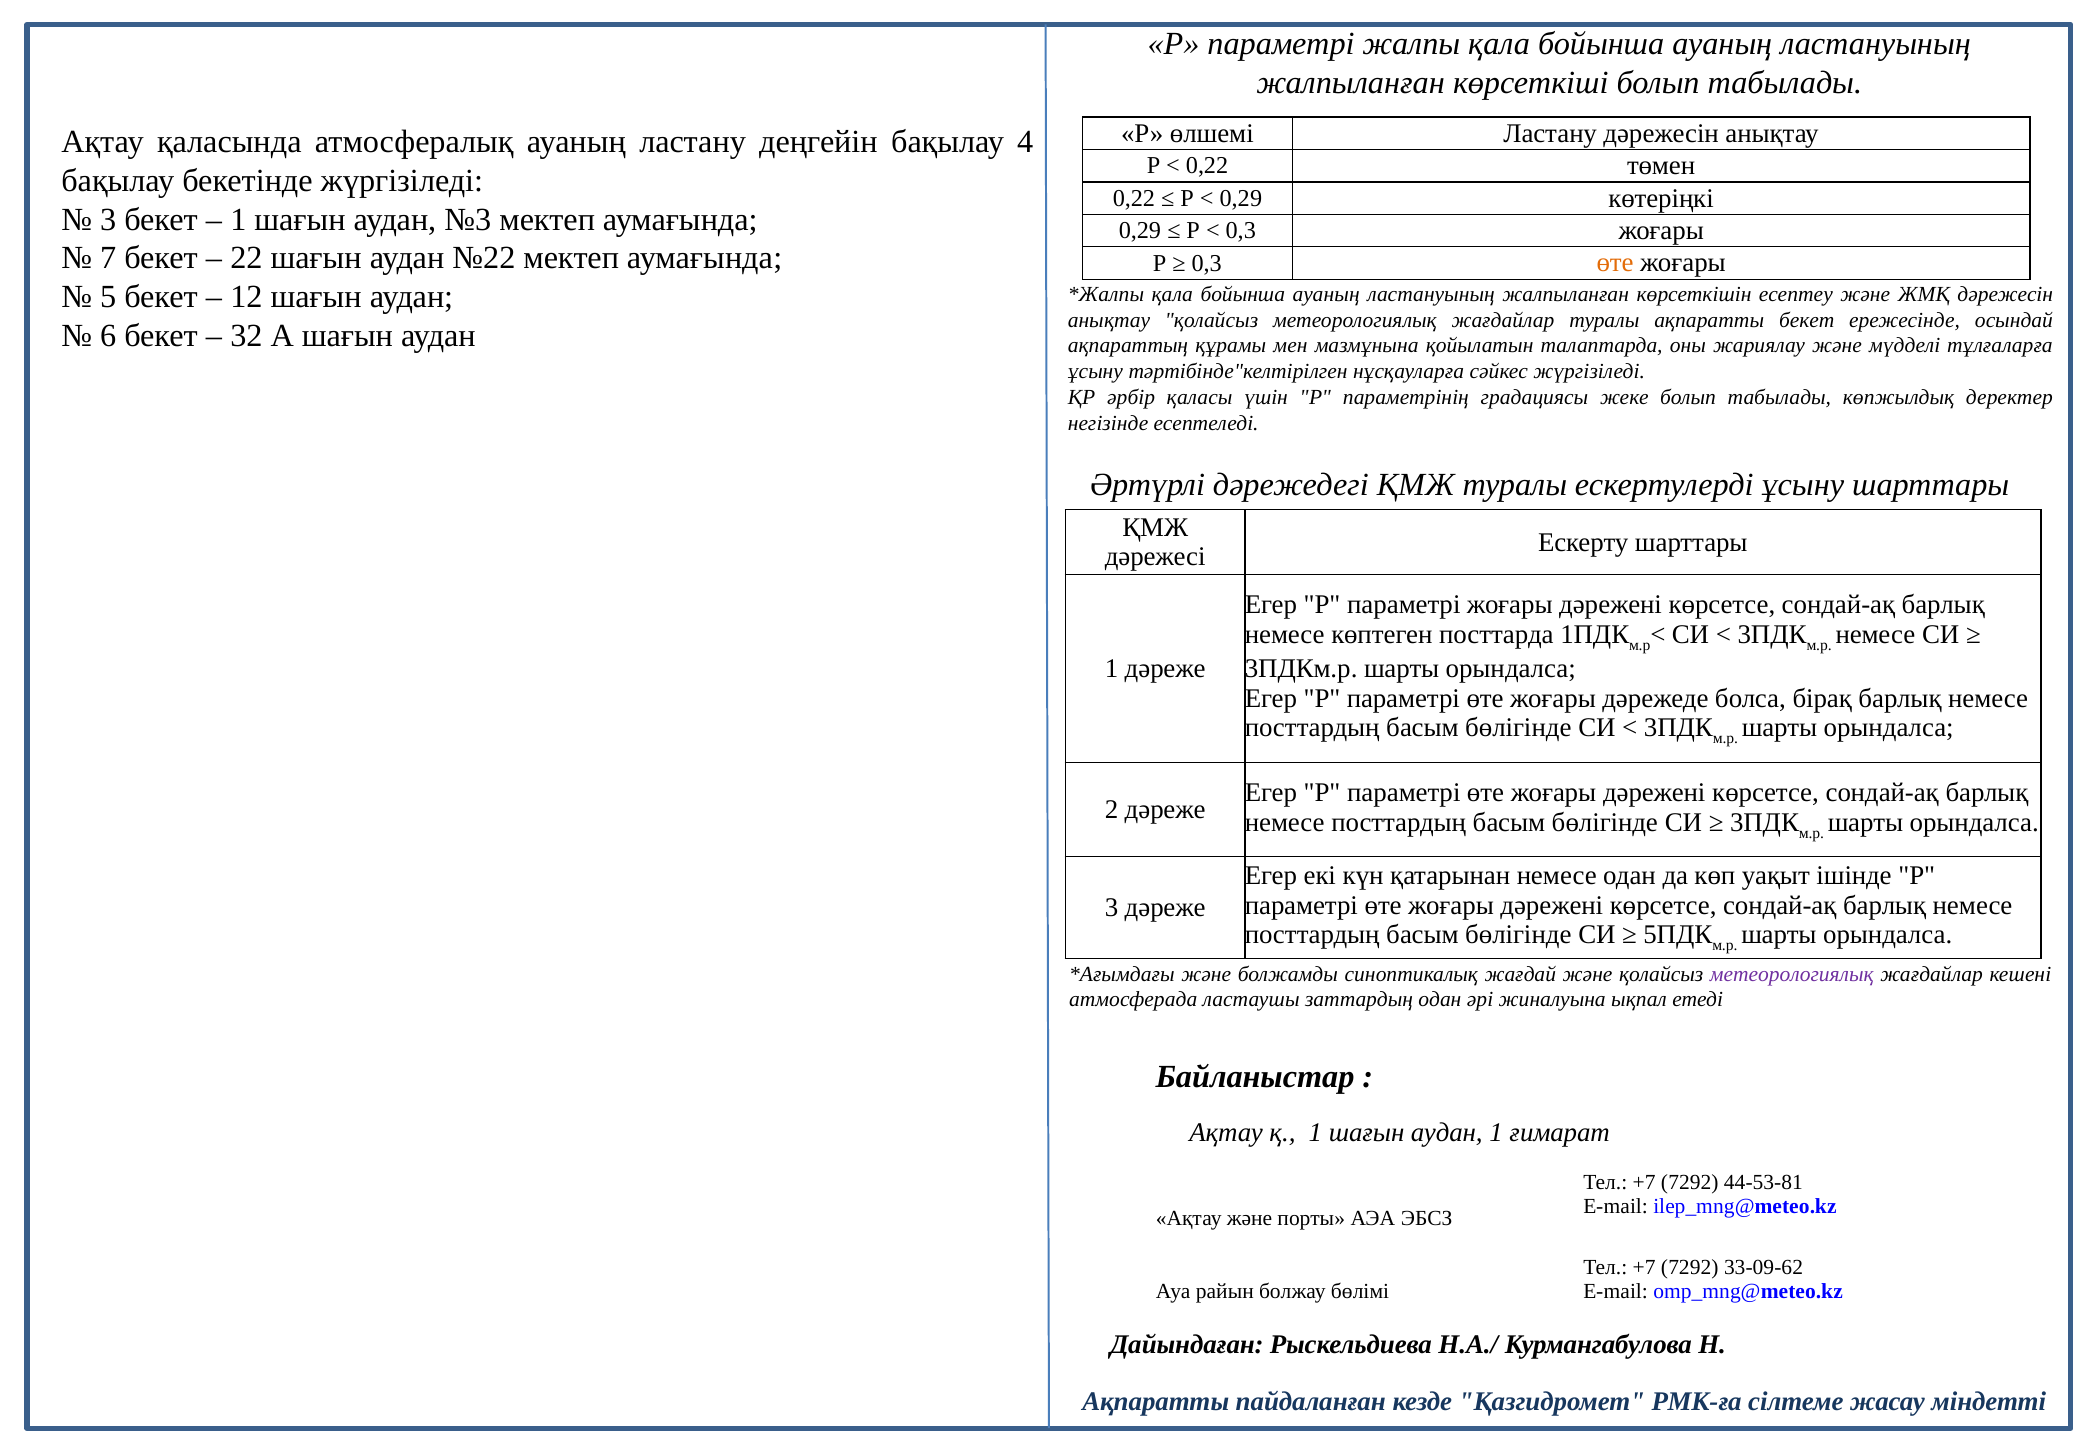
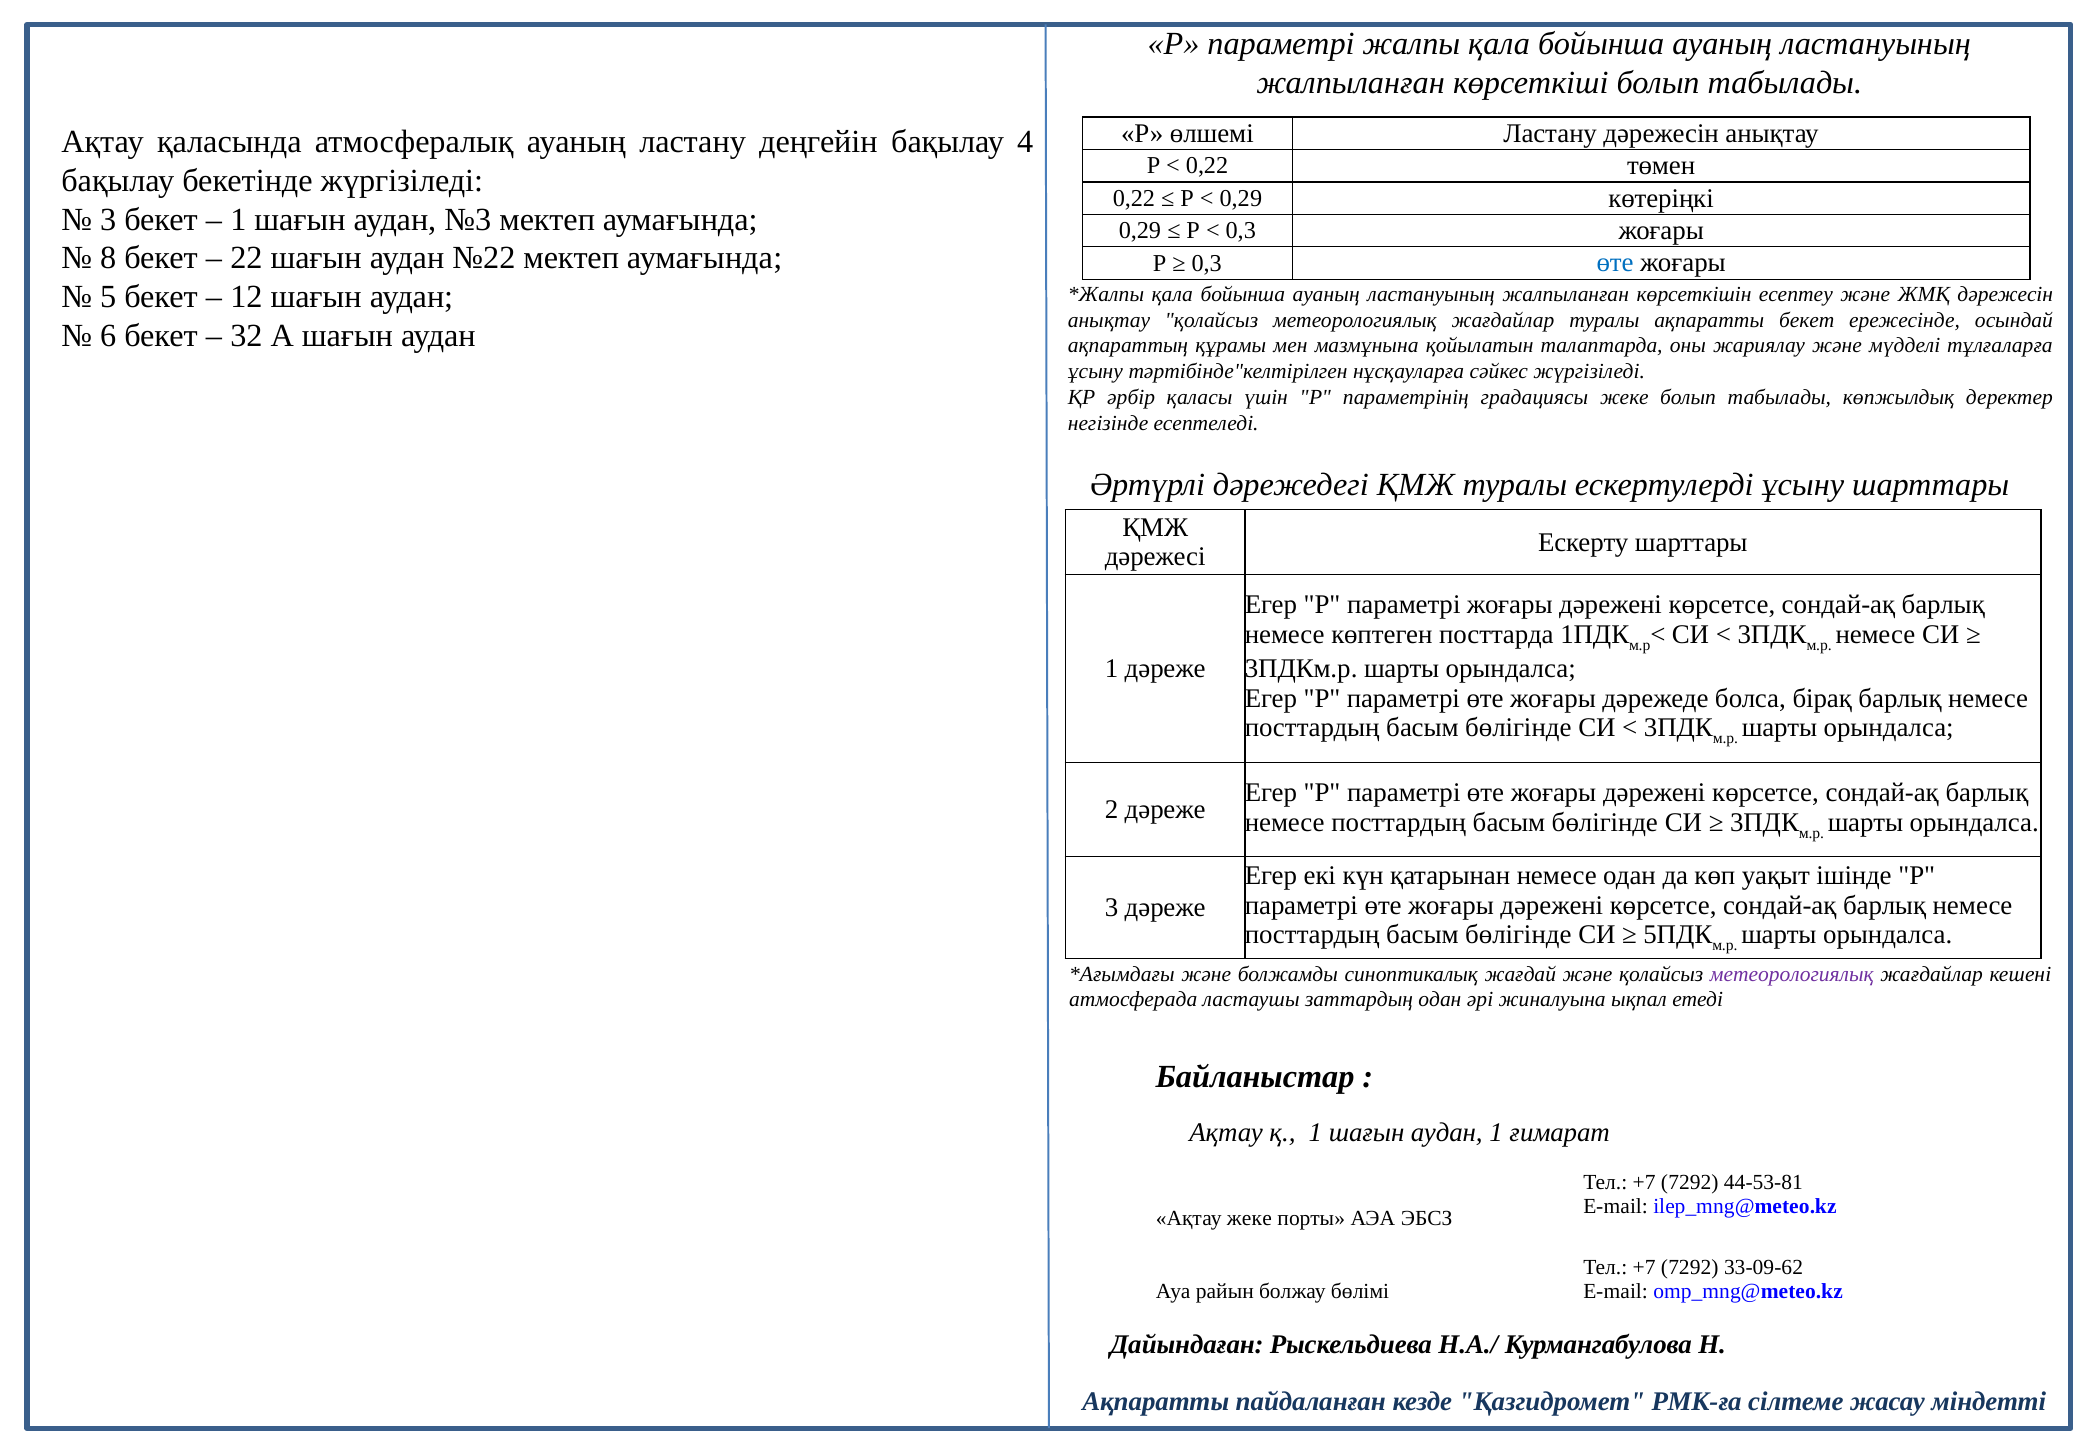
7: 7 -> 8 (108, 258)
өте colour: orange -> blue (1615, 263)
Ақтау және: және -> жеке (1249, 1218)
